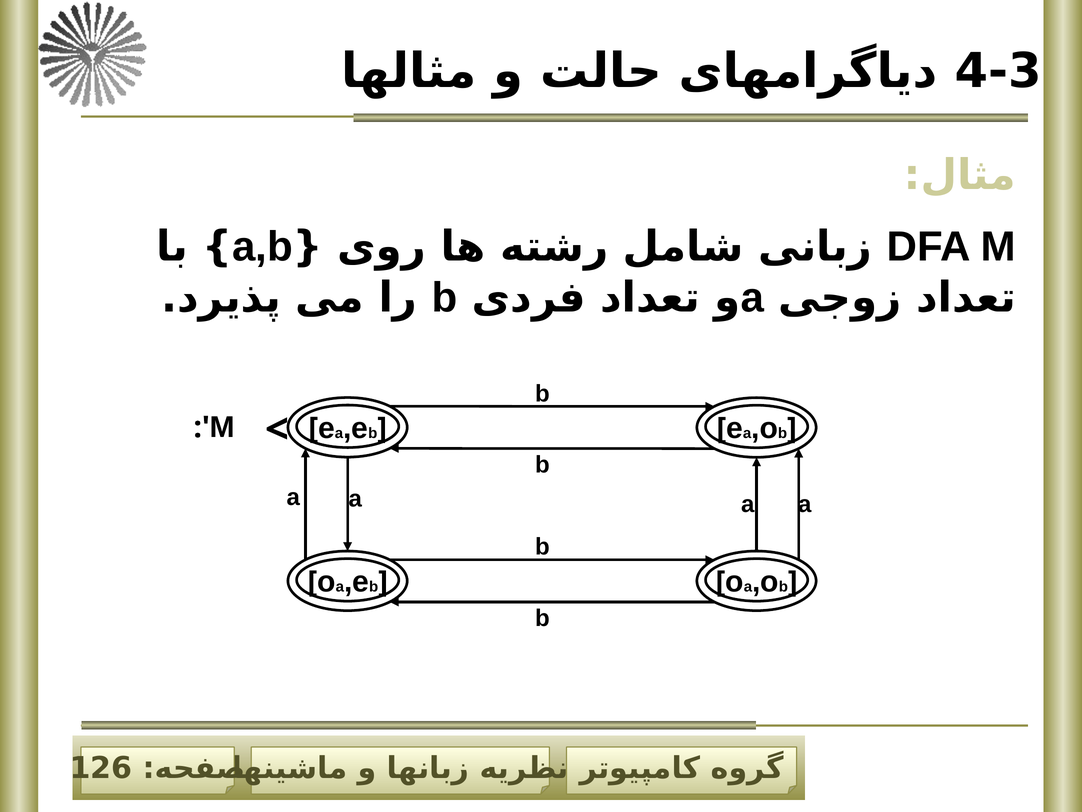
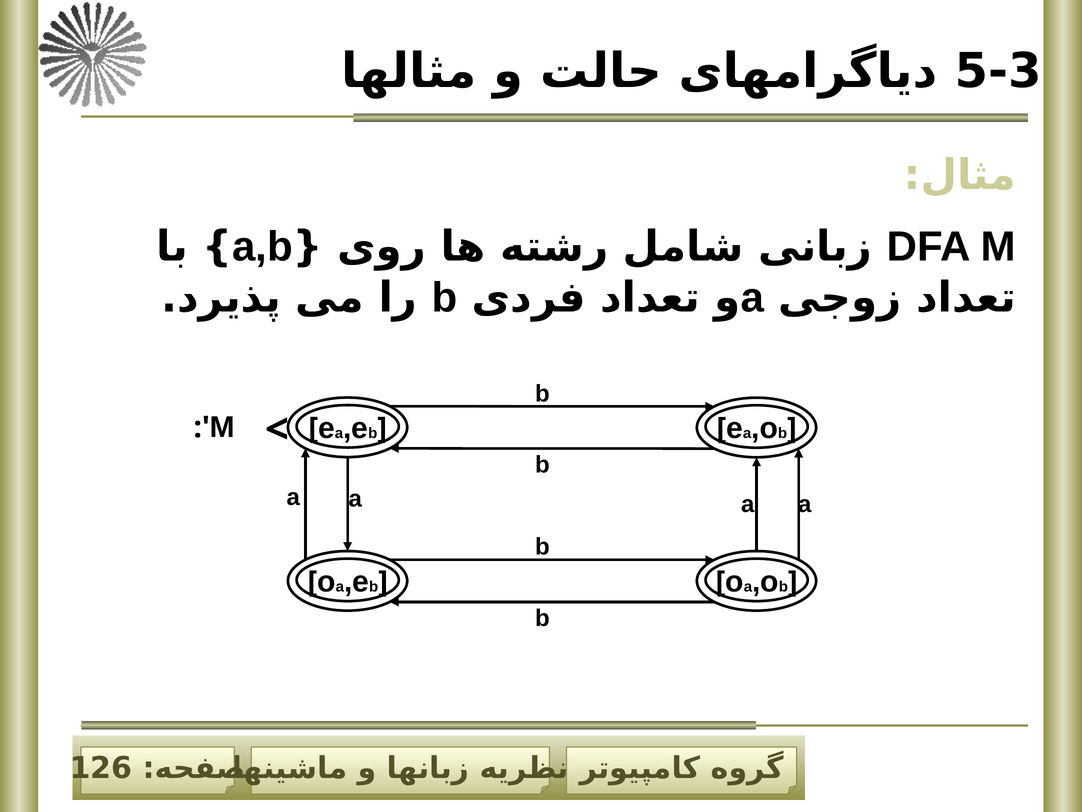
4-3: 4-3 -> 5-3 (998, 71)
